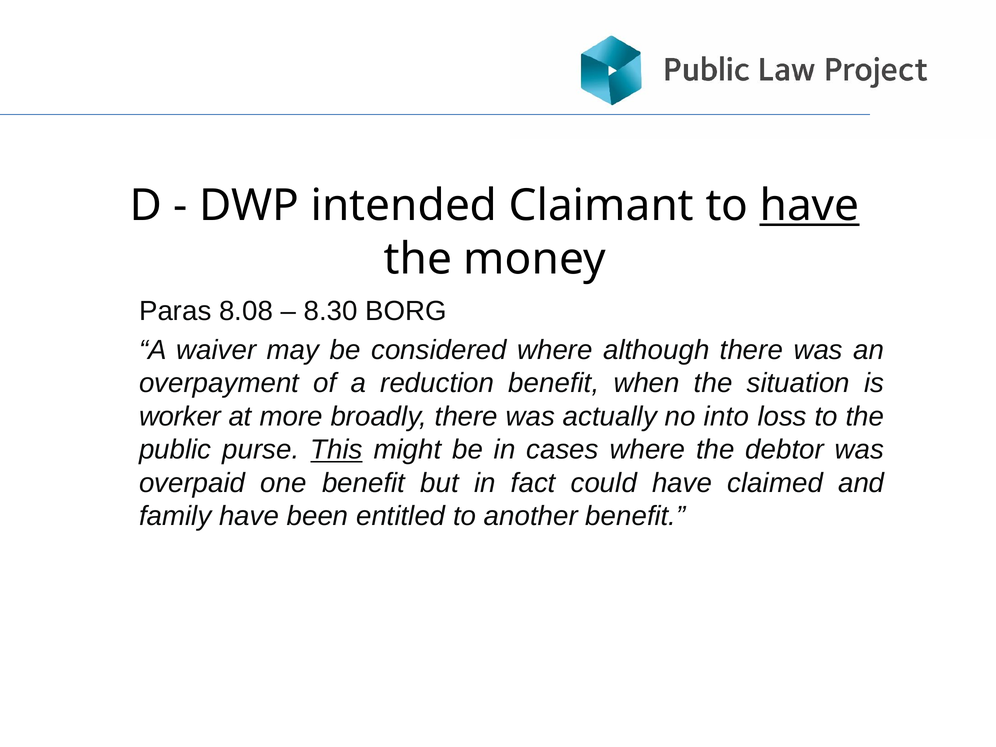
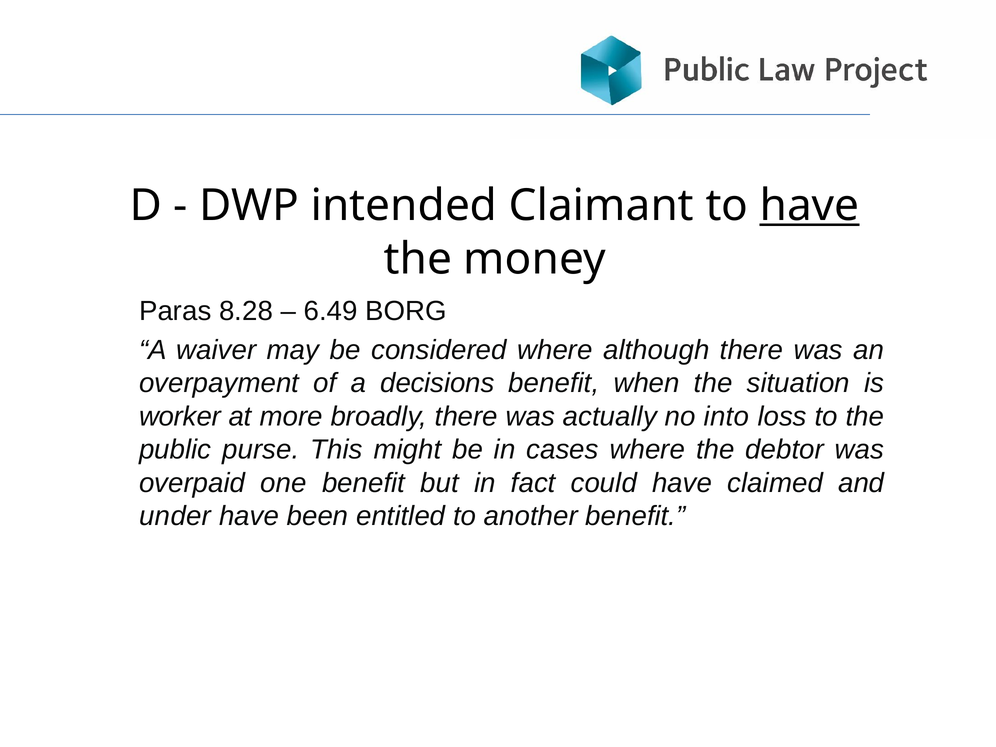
8.08: 8.08 -> 8.28 (246, 311)
8.30: 8.30 -> 6.49 (331, 311)
reduction: reduction -> decisions (437, 383)
This underline: present -> none (336, 450)
family: family -> under (175, 516)
